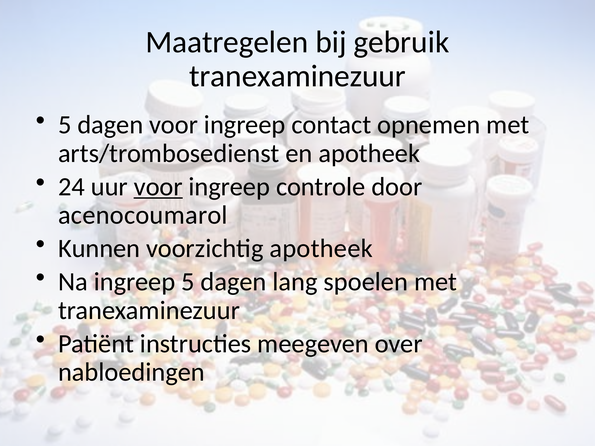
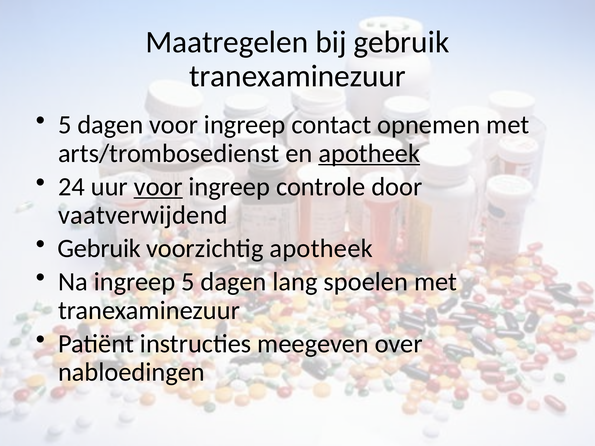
apotheek underline: none -> present (369, 153)
acenocoumarol: acenocoumarol -> vaatverwijdend (143, 215)
Kunnen: Kunnen -> Gebruik (99, 249)
